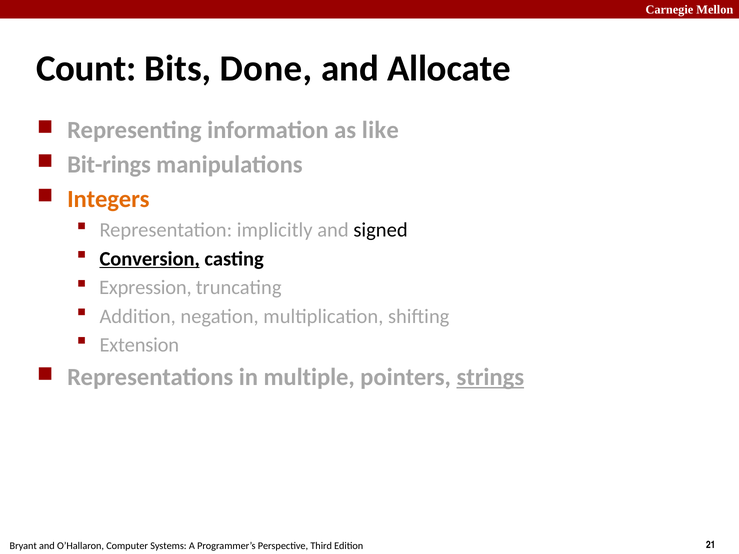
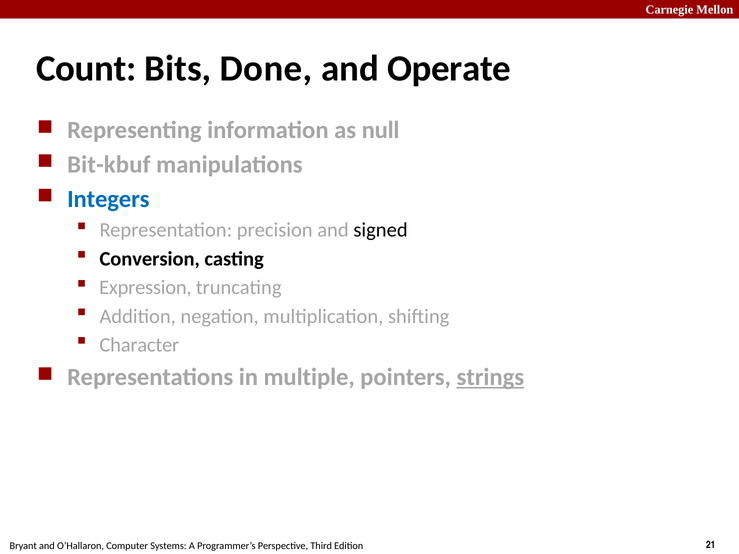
Allocate: Allocate -> Operate (449, 69)
like: like -> null (381, 130)
Bit-rings: Bit-rings -> Bit-kbuf (109, 165)
Integers colour: orange -> blue (108, 199)
implicitly: implicitly -> precision (275, 230)
Conversion underline: present -> none (150, 259)
Extension: Extension -> Character (139, 345)
